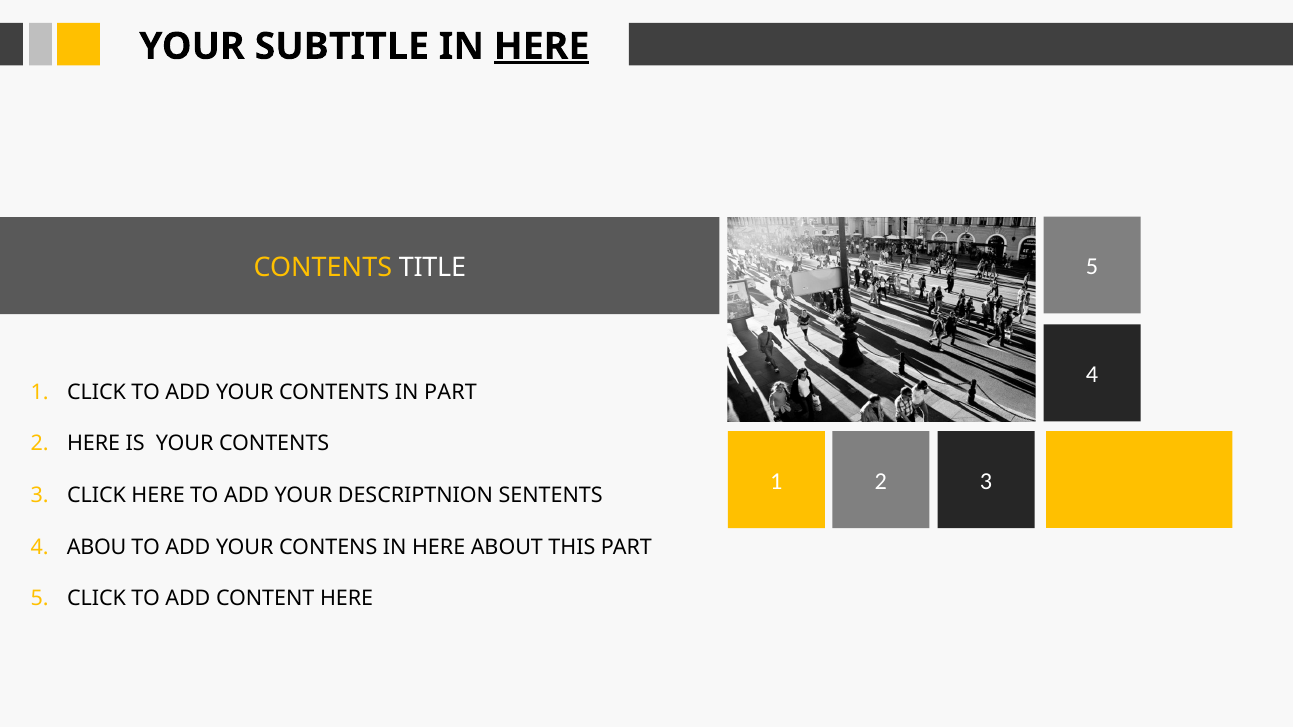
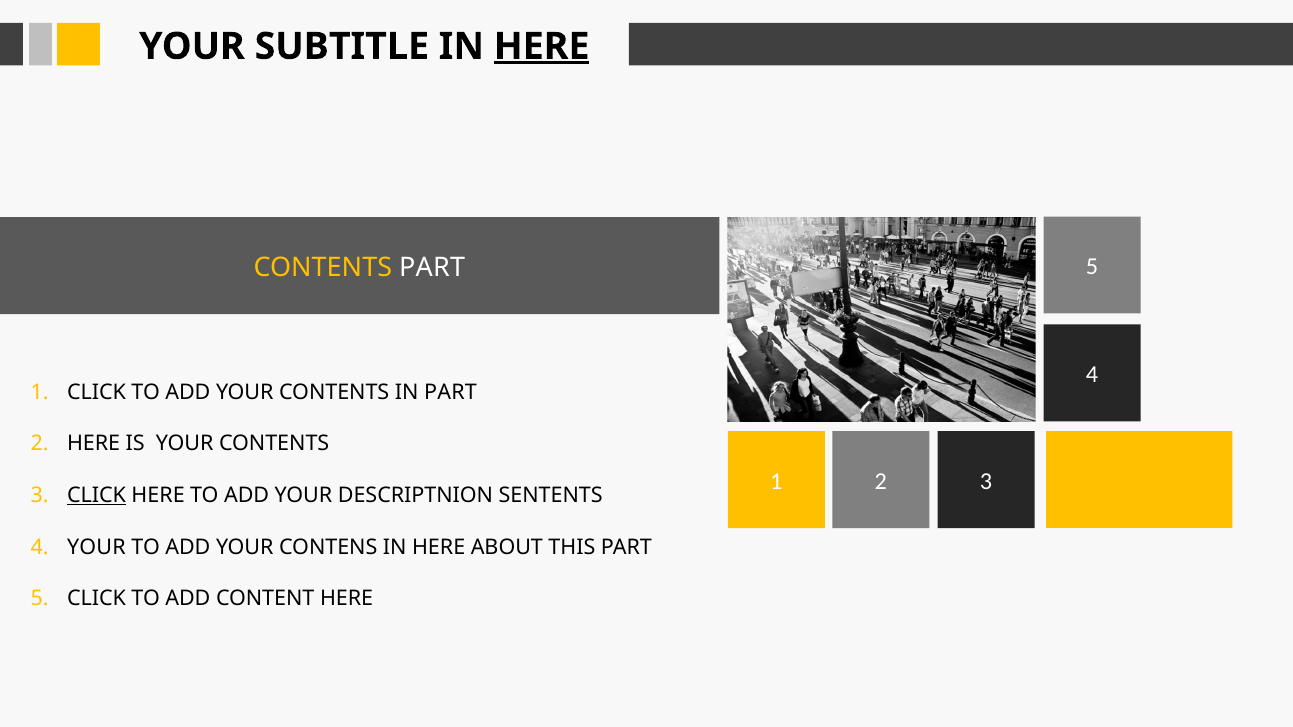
CONTENTS TITLE: TITLE -> PART (432, 268)
CLICK underline: none -> present (97, 496)
4 ABOU: ABOU -> YOUR (96, 547)
